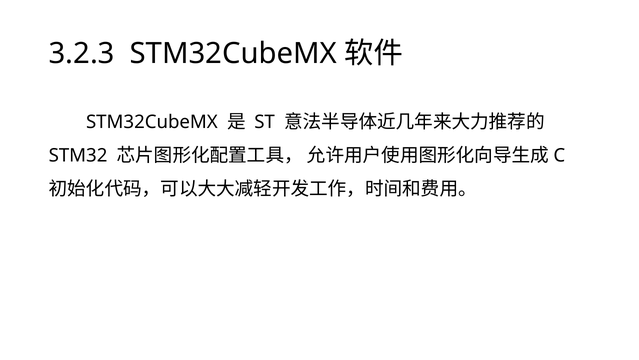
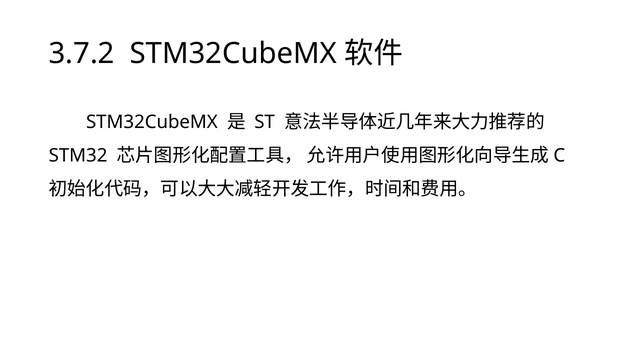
3.2.3: 3.2.3 -> 3.7.2 (82, 54)
